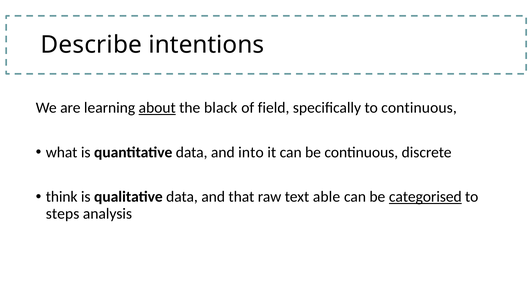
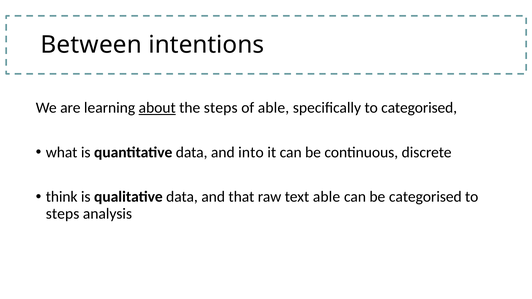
Describe: Describe -> Between (91, 45)
the black: black -> steps (221, 108)
of field: field -> able (273, 108)
to continuous: continuous -> categorised (419, 108)
categorised underline: present -> none (425, 197)
